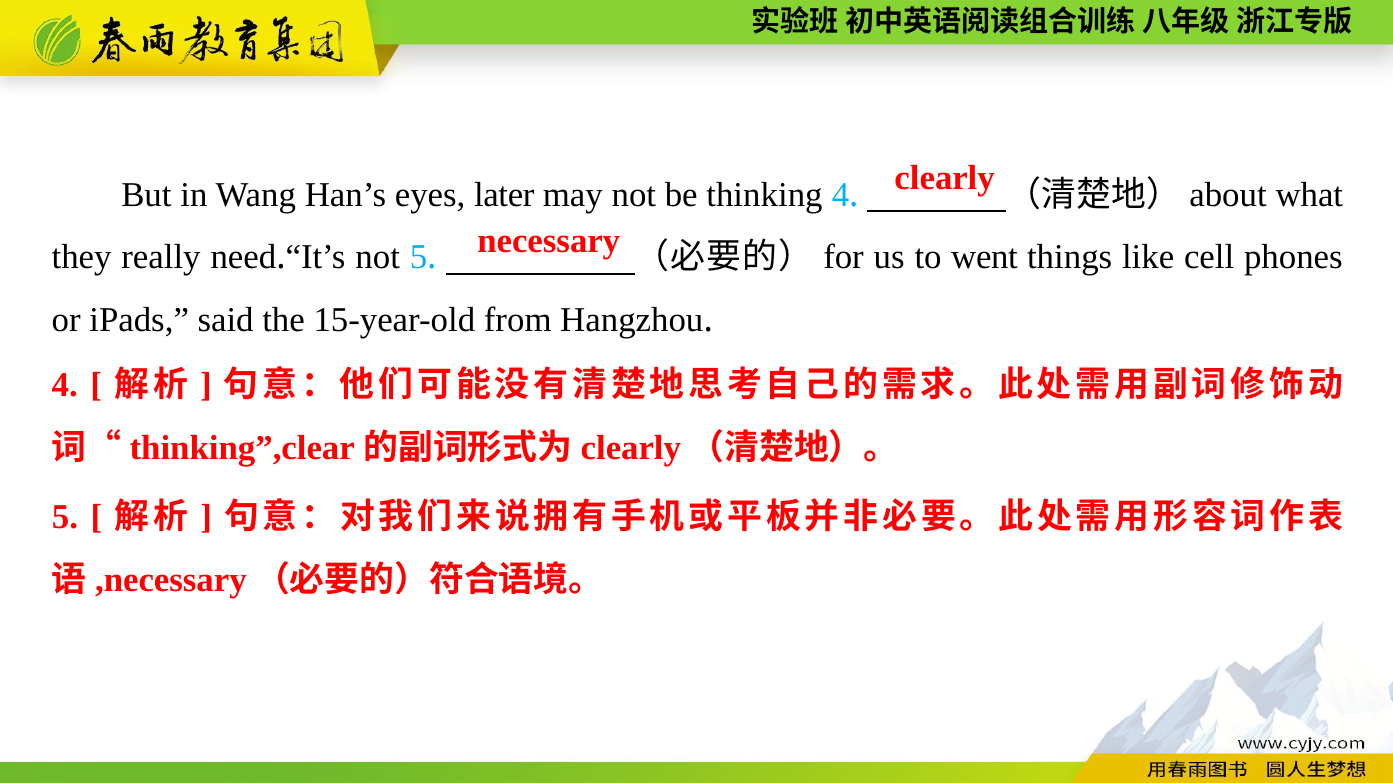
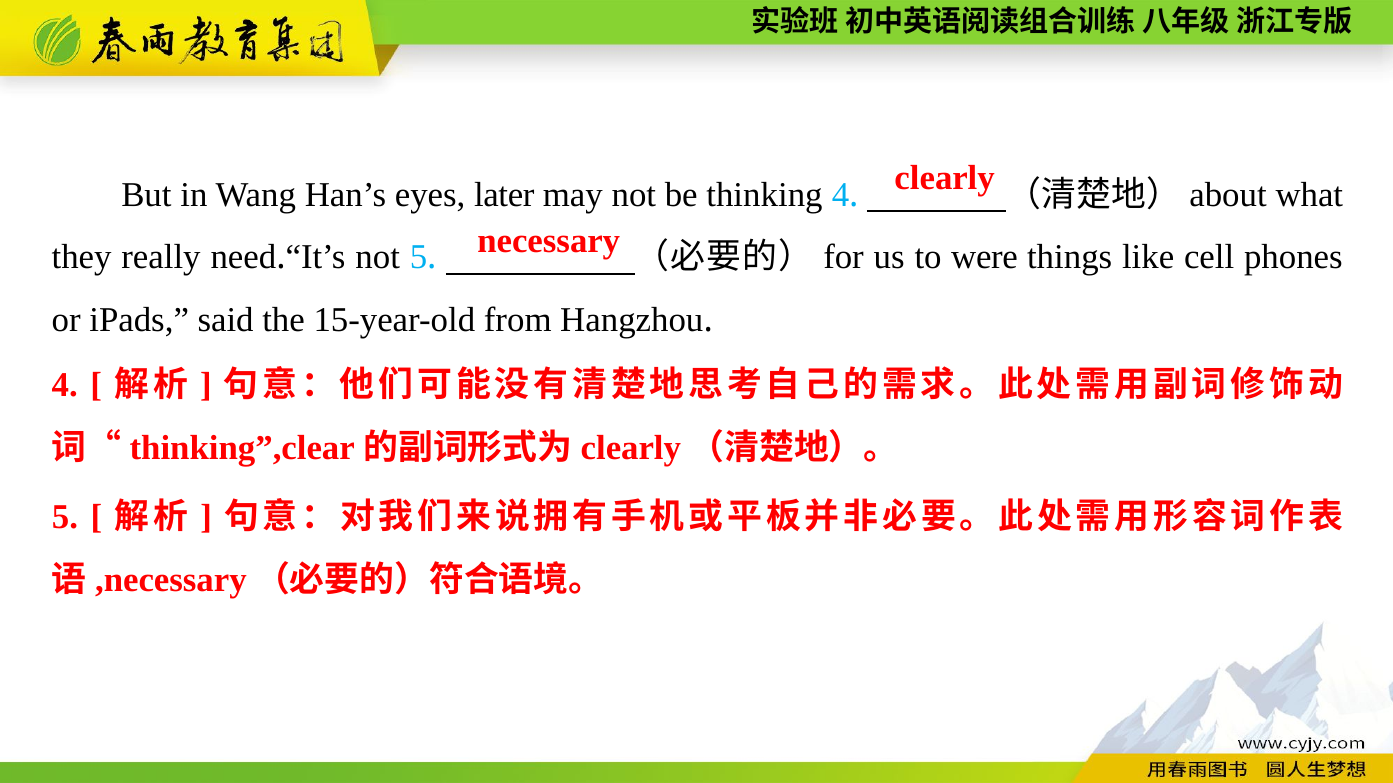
went: went -> were (985, 257)
